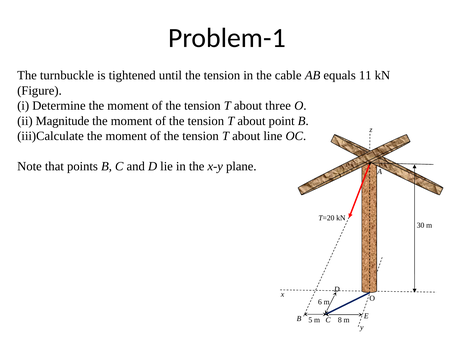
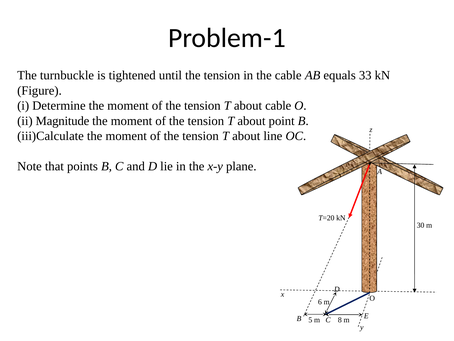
11: 11 -> 33 (365, 75)
about three: three -> cable (278, 106)
